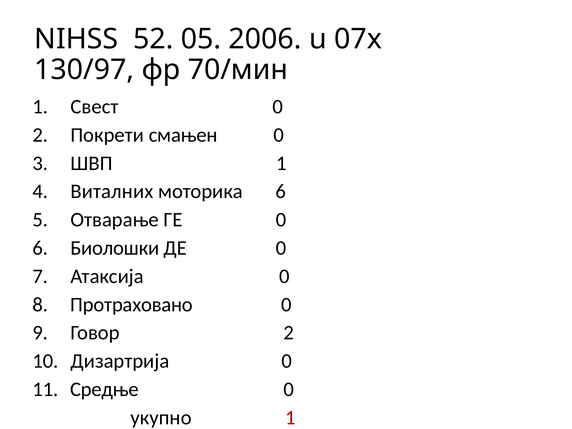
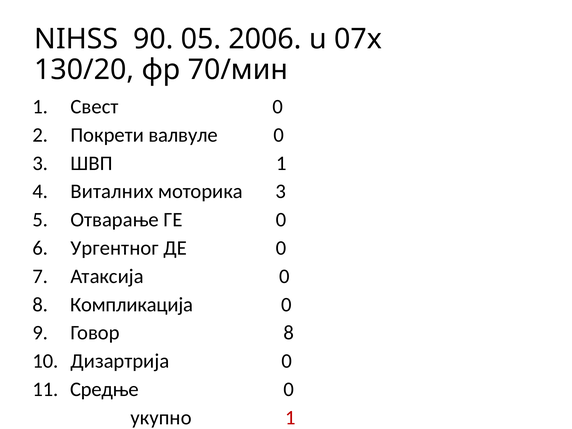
52: 52 -> 90 (153, 39)
130/97: 130/97 -> 130/20 (84, 70)
смањен: смањен -> валвуле (183, 135)
моторика 6: 6 -> 3 (281, 192)
Биолошки: Биолошки -> Ургентног (115, 248)
Протраховано: Протраховано -> Компликација (132, 305)
Говор 2: 2 -> 8 (289, 333)
